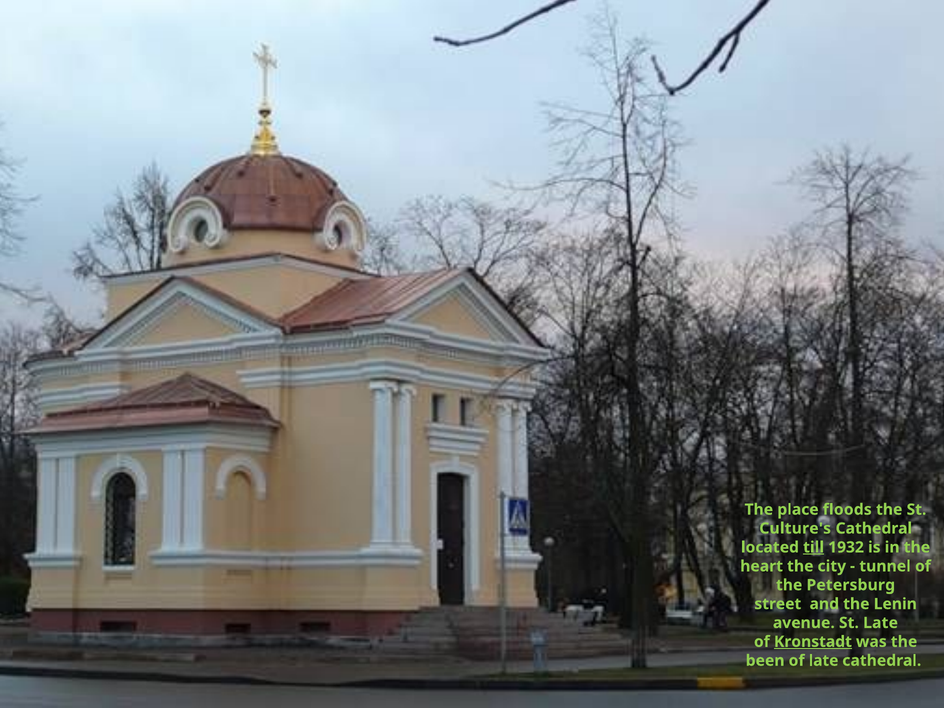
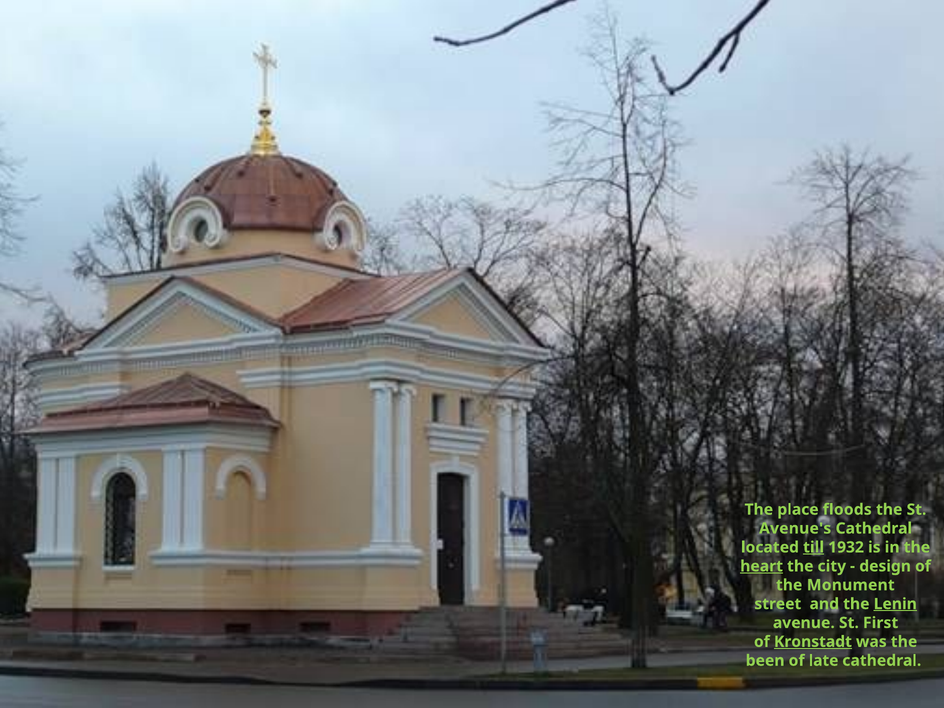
Culture's: Culture's -> Avenue's (795, 528)
heart underline: none -> present (762, 566)
tunnel: tunnel -> design (885, 566)
Petersburg: Petersburg -> Monument (851, 585)
Lenin underline: none -> present (895, 604)
St Late: Late -> First (881, 623)
